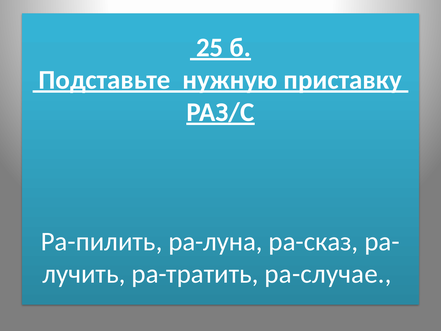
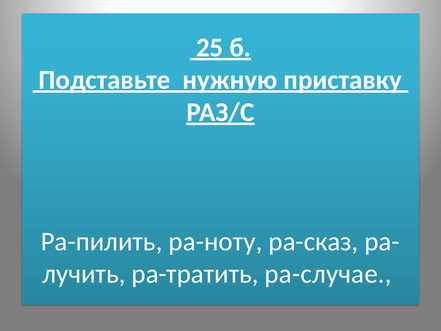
ра-луна: ра-луна -> ра-ноту (215, 241)
